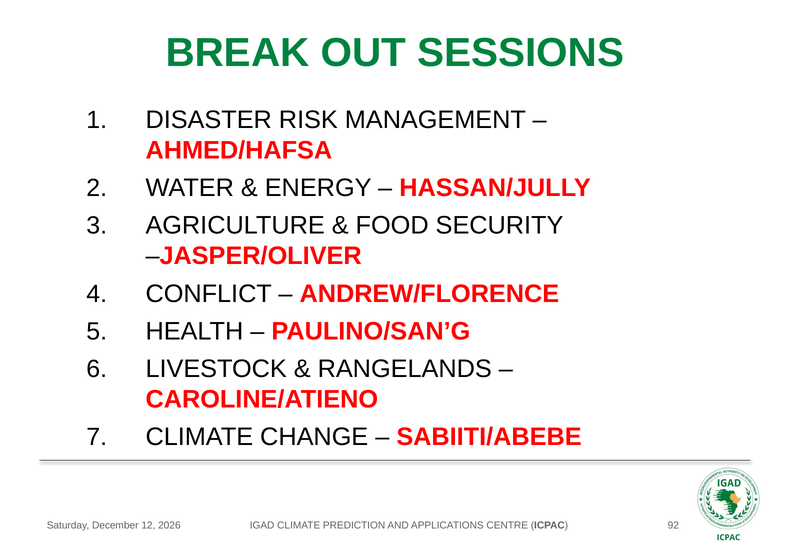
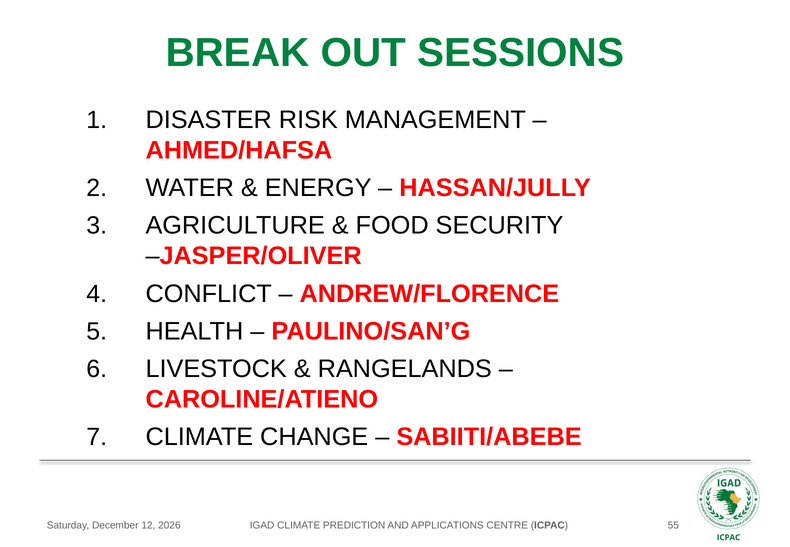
92: 92 -> 55 (673, 525)
